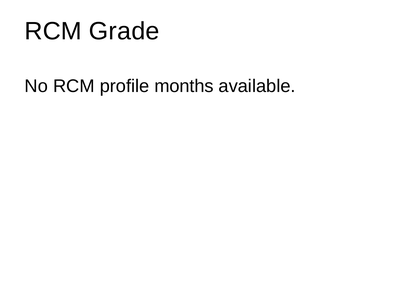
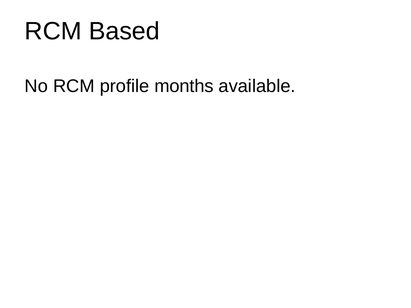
Grade: Grade -> Based (124, 31)
